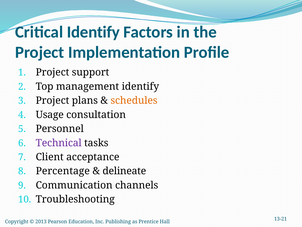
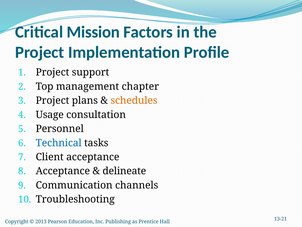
Critical Identify: Identify -> Mission (93, 32)
management identify: identify -> chapter (140, 86)
Technical colour: purple -> blue (59, 143)
Percentage: Percentage -> Acceptance (63, 171)
